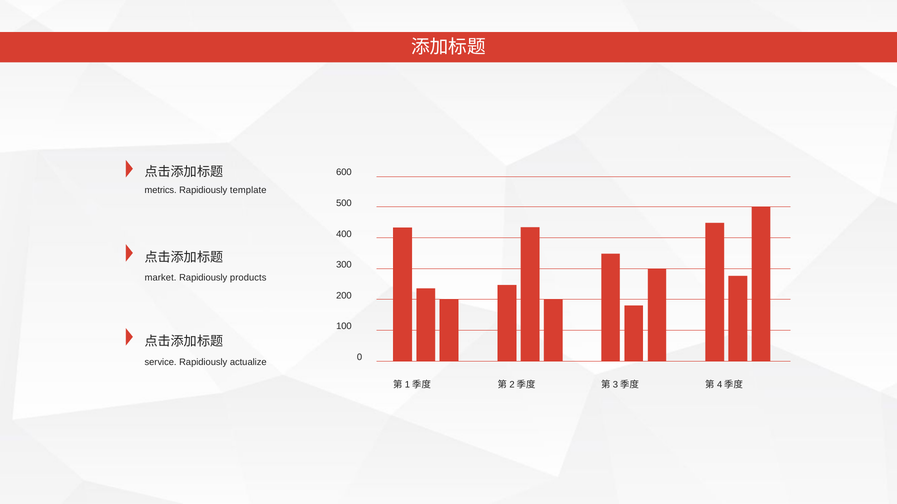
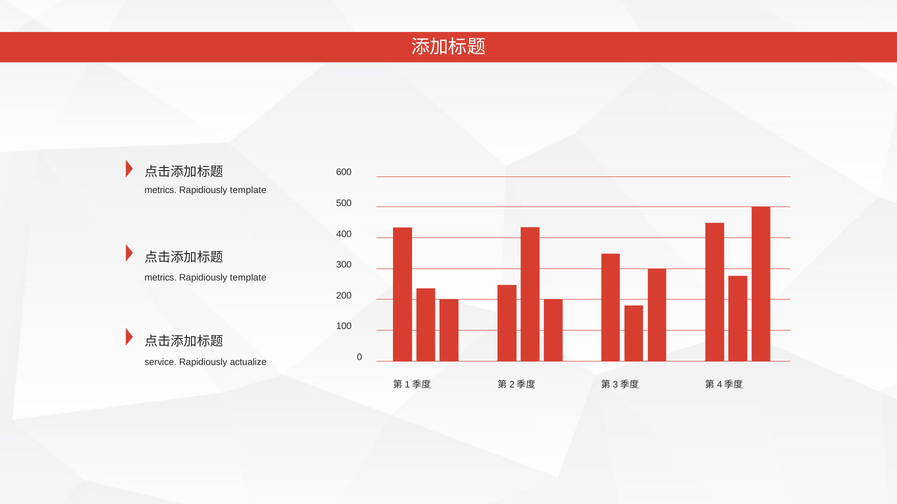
market: market -> metrics (161, 278)
products: products -> template (248, 278)
